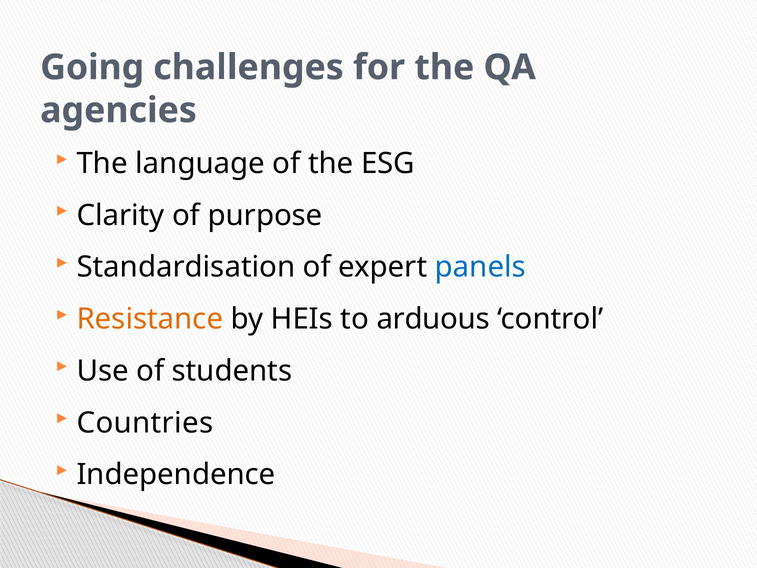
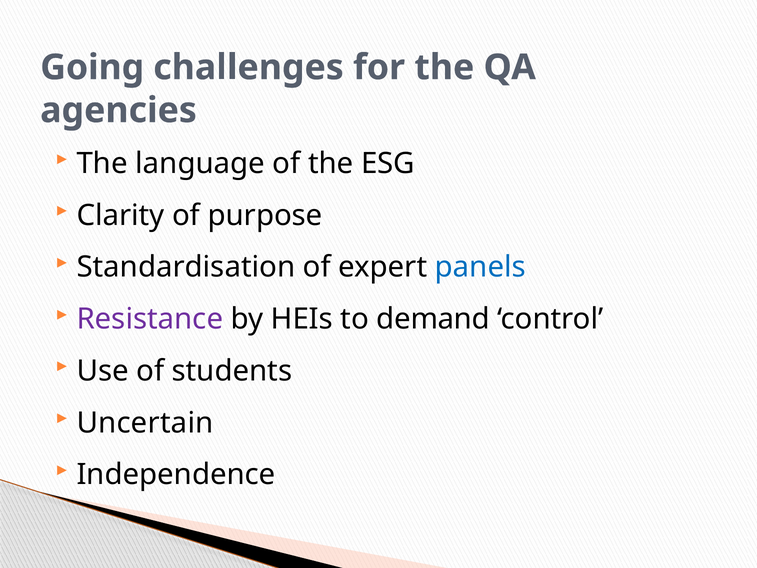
Resistance colour: orange -> purple (150, 319)
arduous: arduous -> demand (433, 319)
Countries: Countries -> Uncertain (145, 423)
